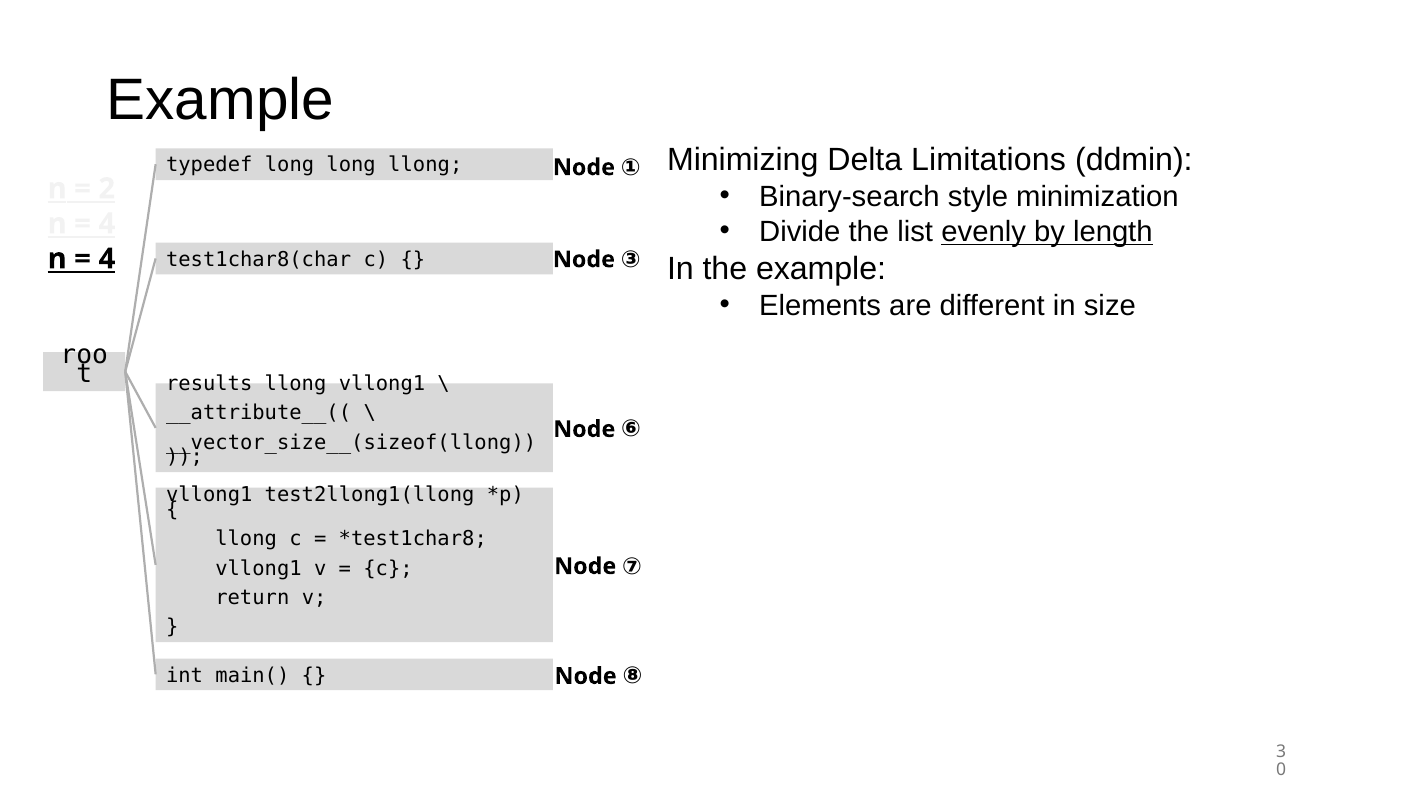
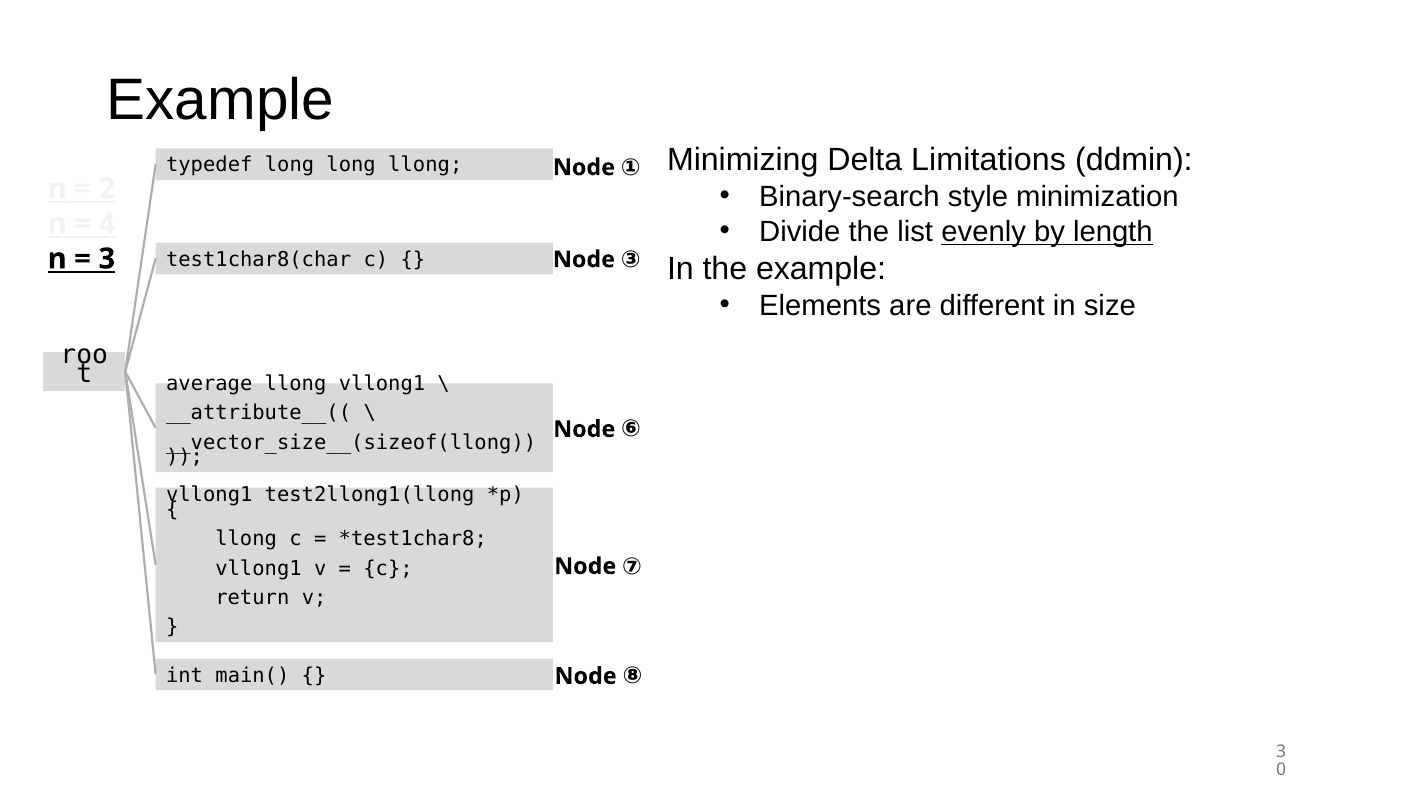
4: 4 -> 3 (107, 259)
results: results -> average (209, 384)
